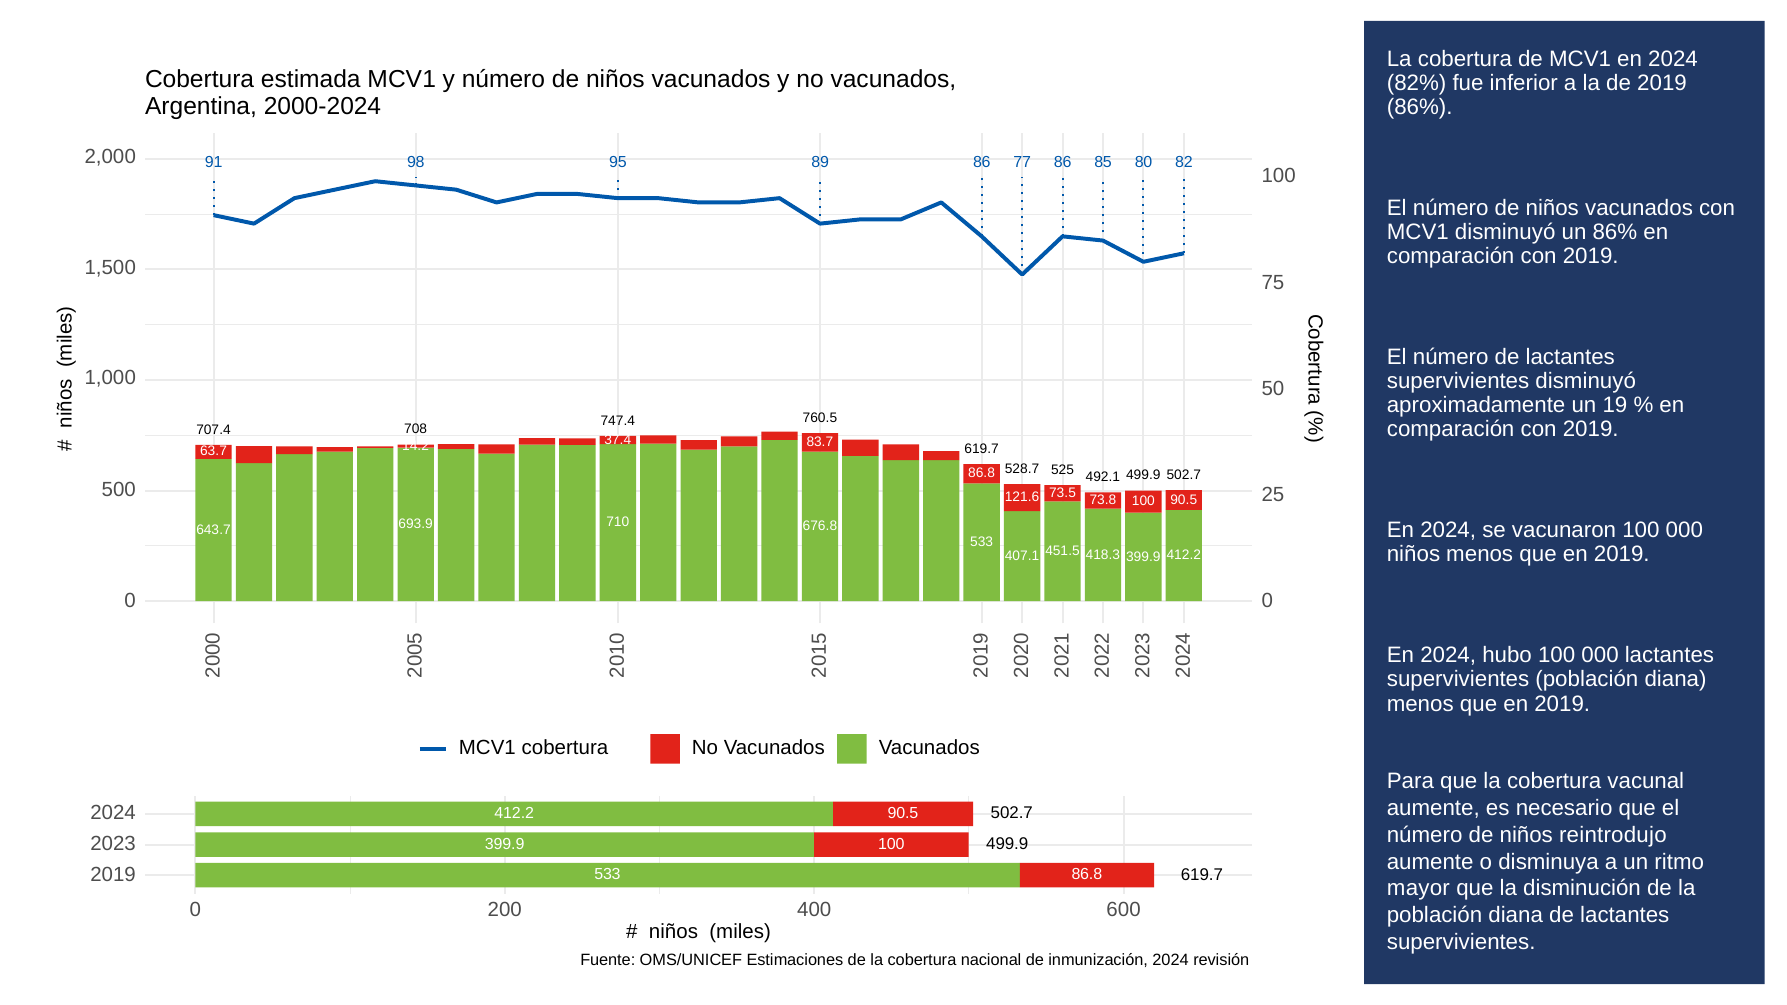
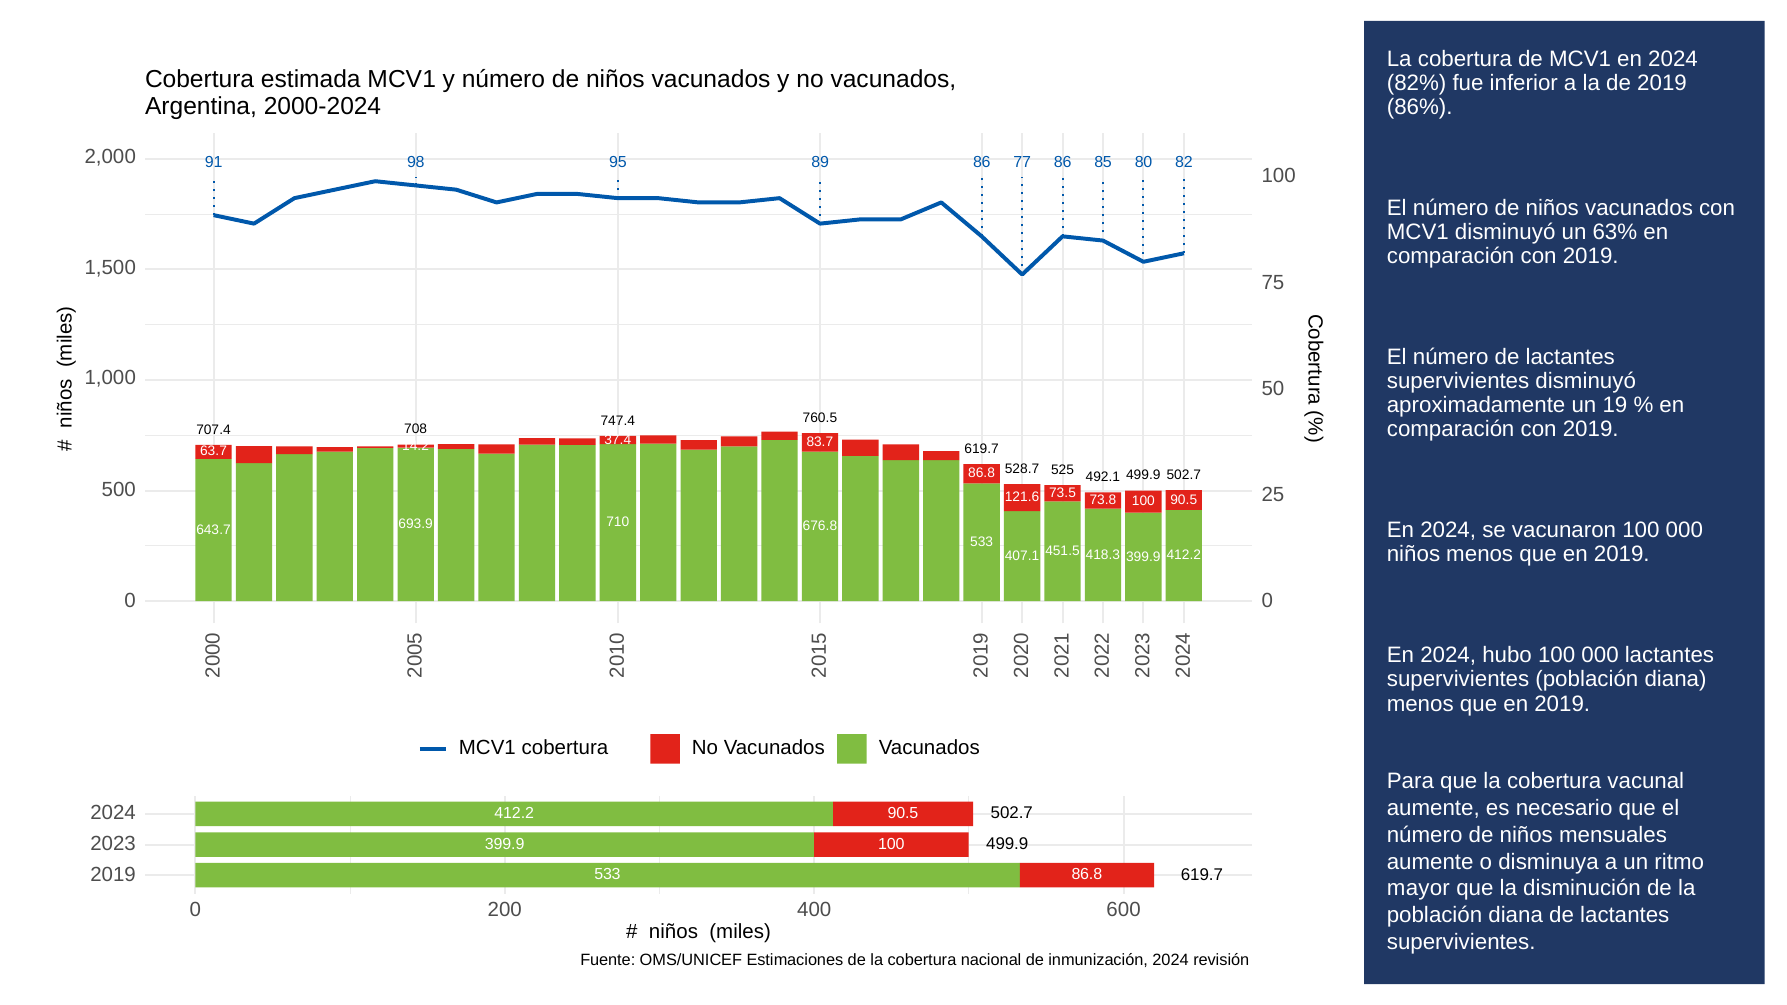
un 86%: 86% -> 63% (1615, 232)
reintrodujo: reintrodujo -> mensuales (1613, 835)
